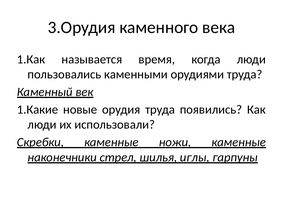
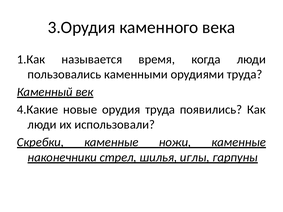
1.Какие: 1.Какие -> 4.Какие (38, 110)
